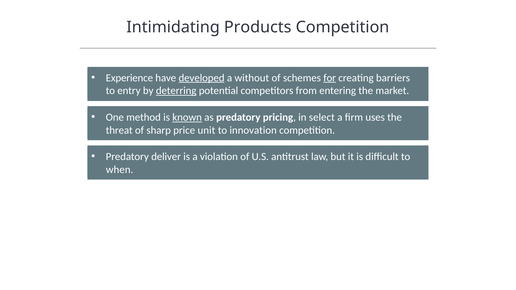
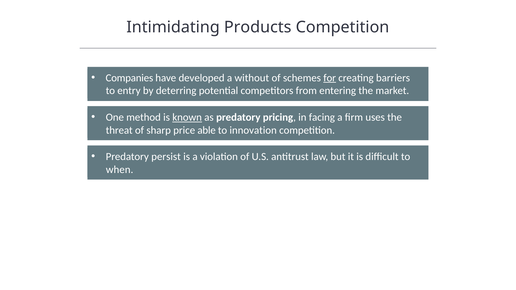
Experience: Experience -> Companies (129, 78)
developed underline: present -> none (202, 78)
deterring underline: present -> none (176, 91)
select: select -> facing (322, 117)
unit: unit -> able (207, 130)
deliver: deliver -> persist (166, 157)
